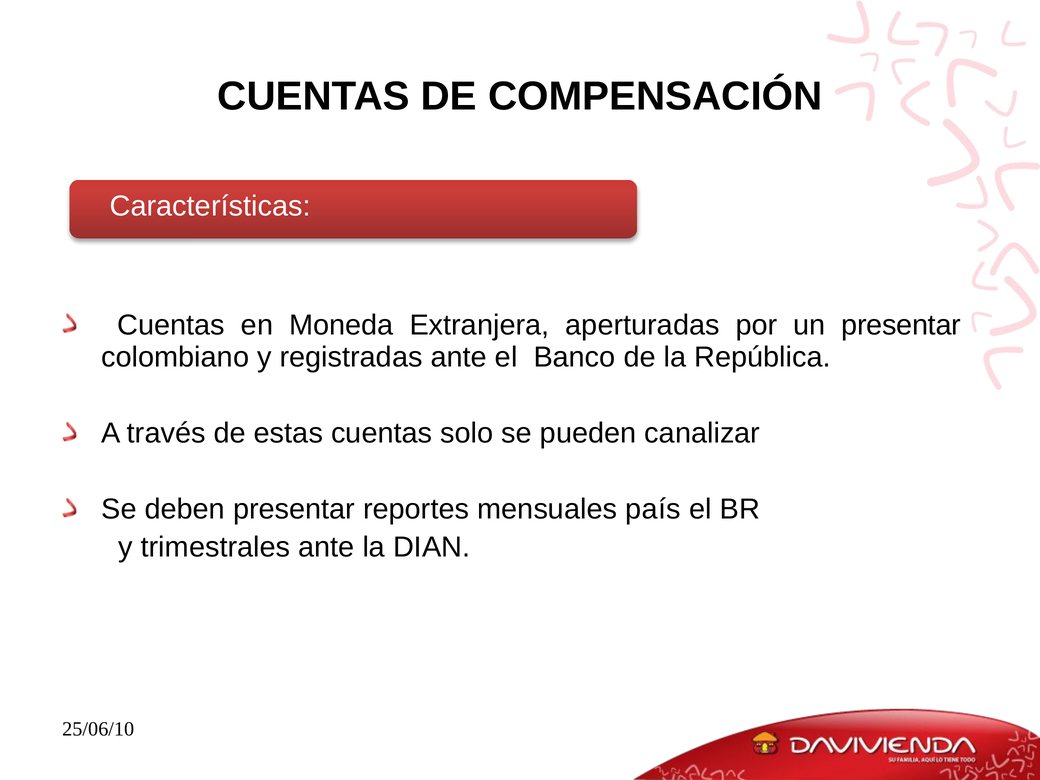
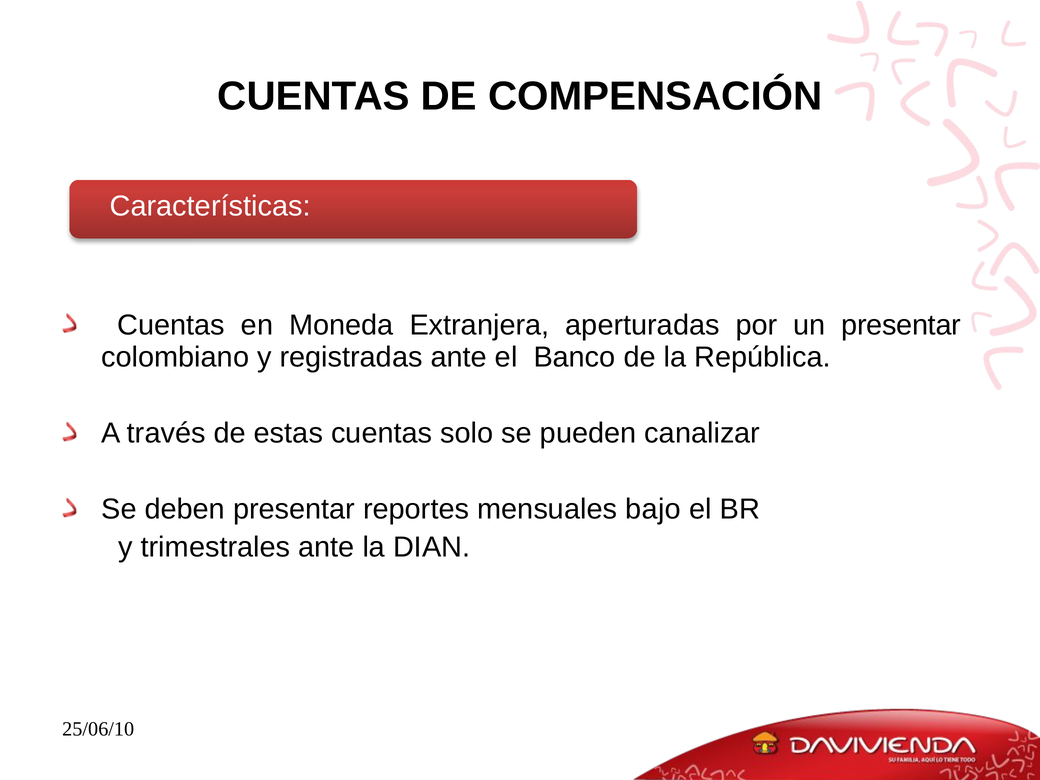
país: país -> bajo (653, 509)
